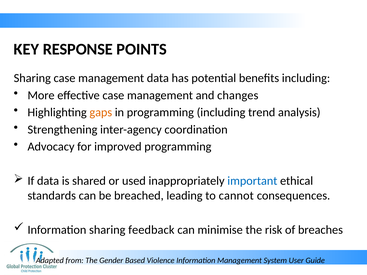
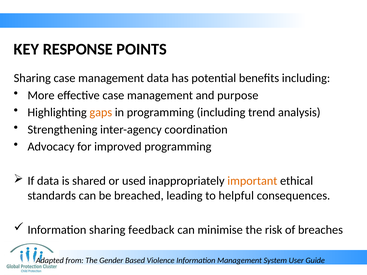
changes: changes -> purpose (238, 95)
important colour: blue -> orange (252, 181)
cannot: cannot -> helpful (236, 196)
